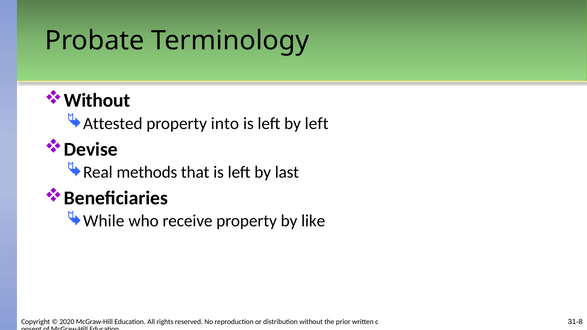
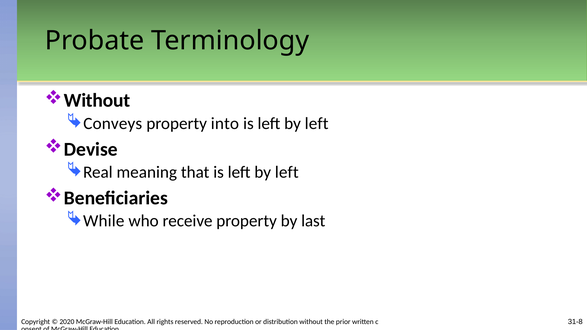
Attested: Attested -> Conveys (113, 123)
methods: methods -> meaning (147, 172)
last: last -> left (287, 172)
like: like -> last (313, 221)
